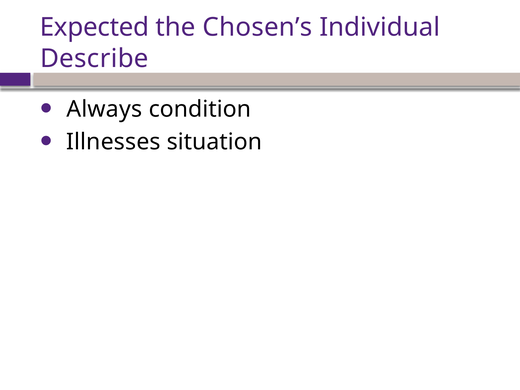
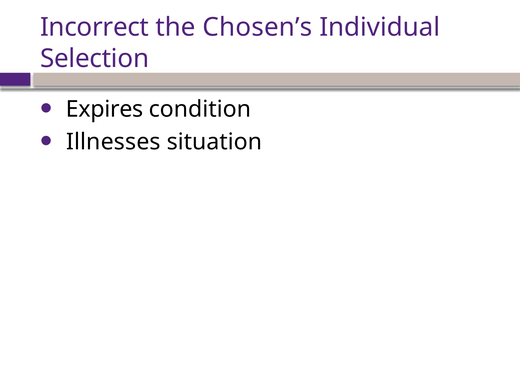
Expected: Expected -> Incorrect (95, 27)
Describe: Describe -> Selection (95, 59)
Always: Always -> Expires (105, 109)
